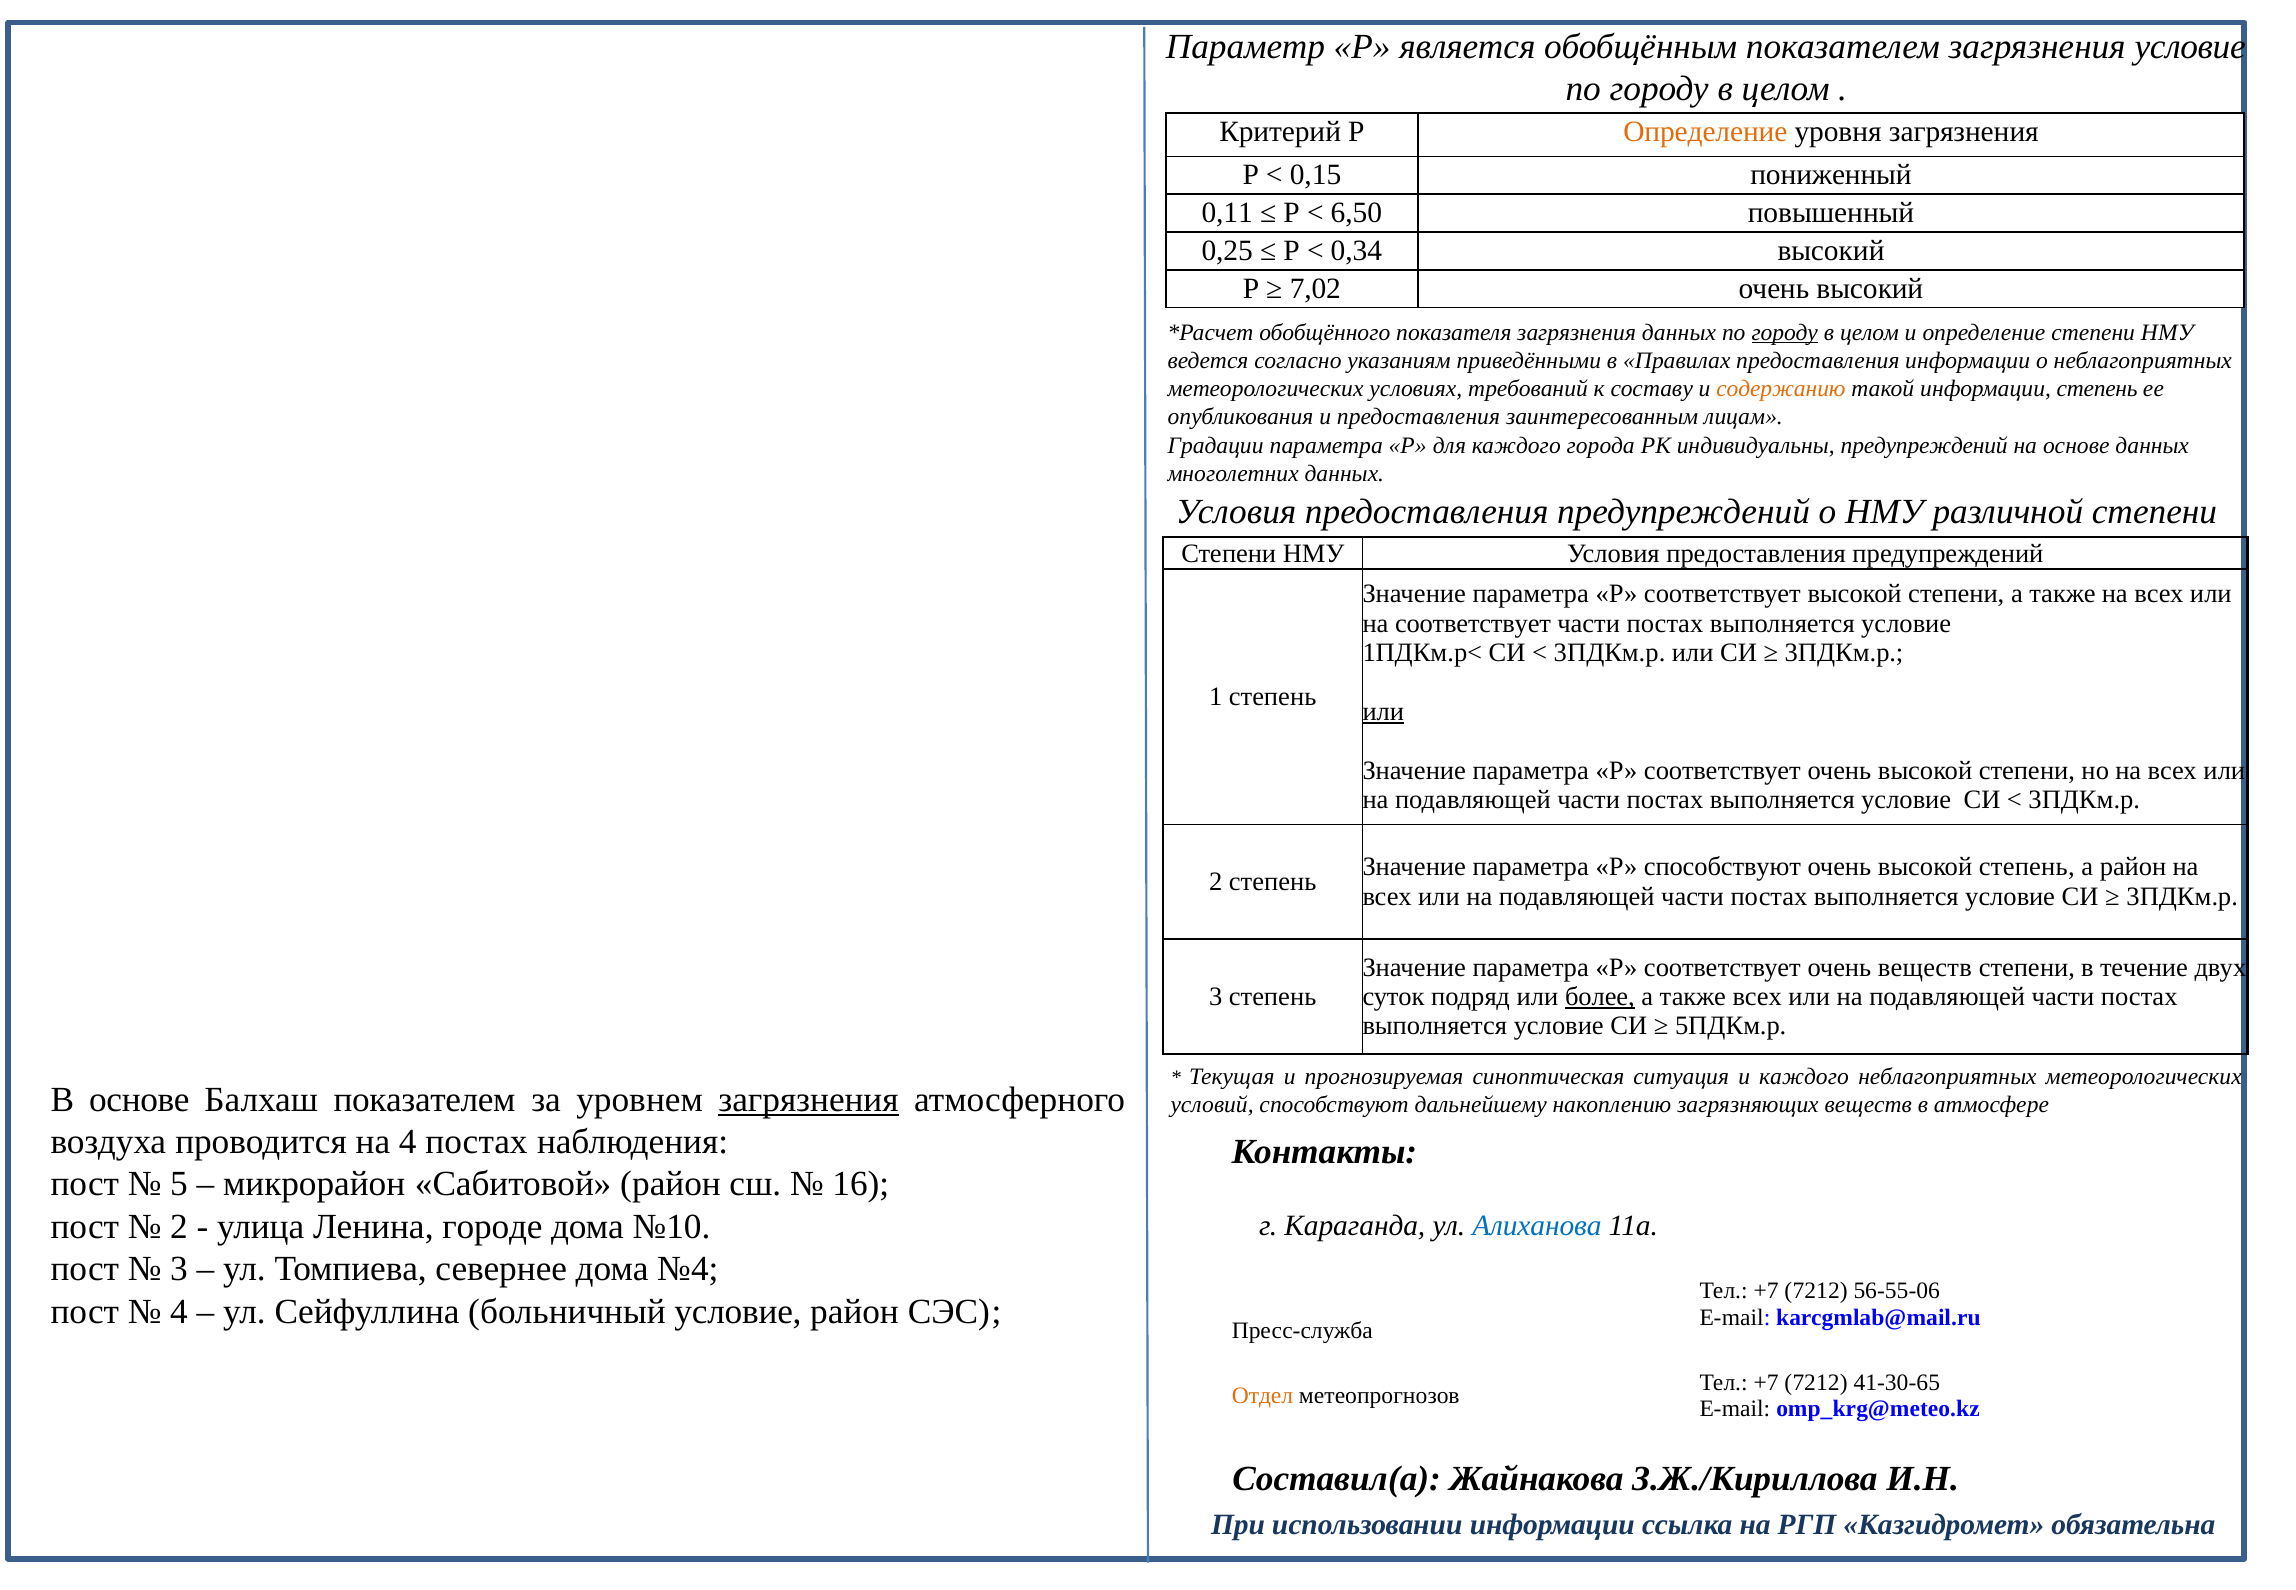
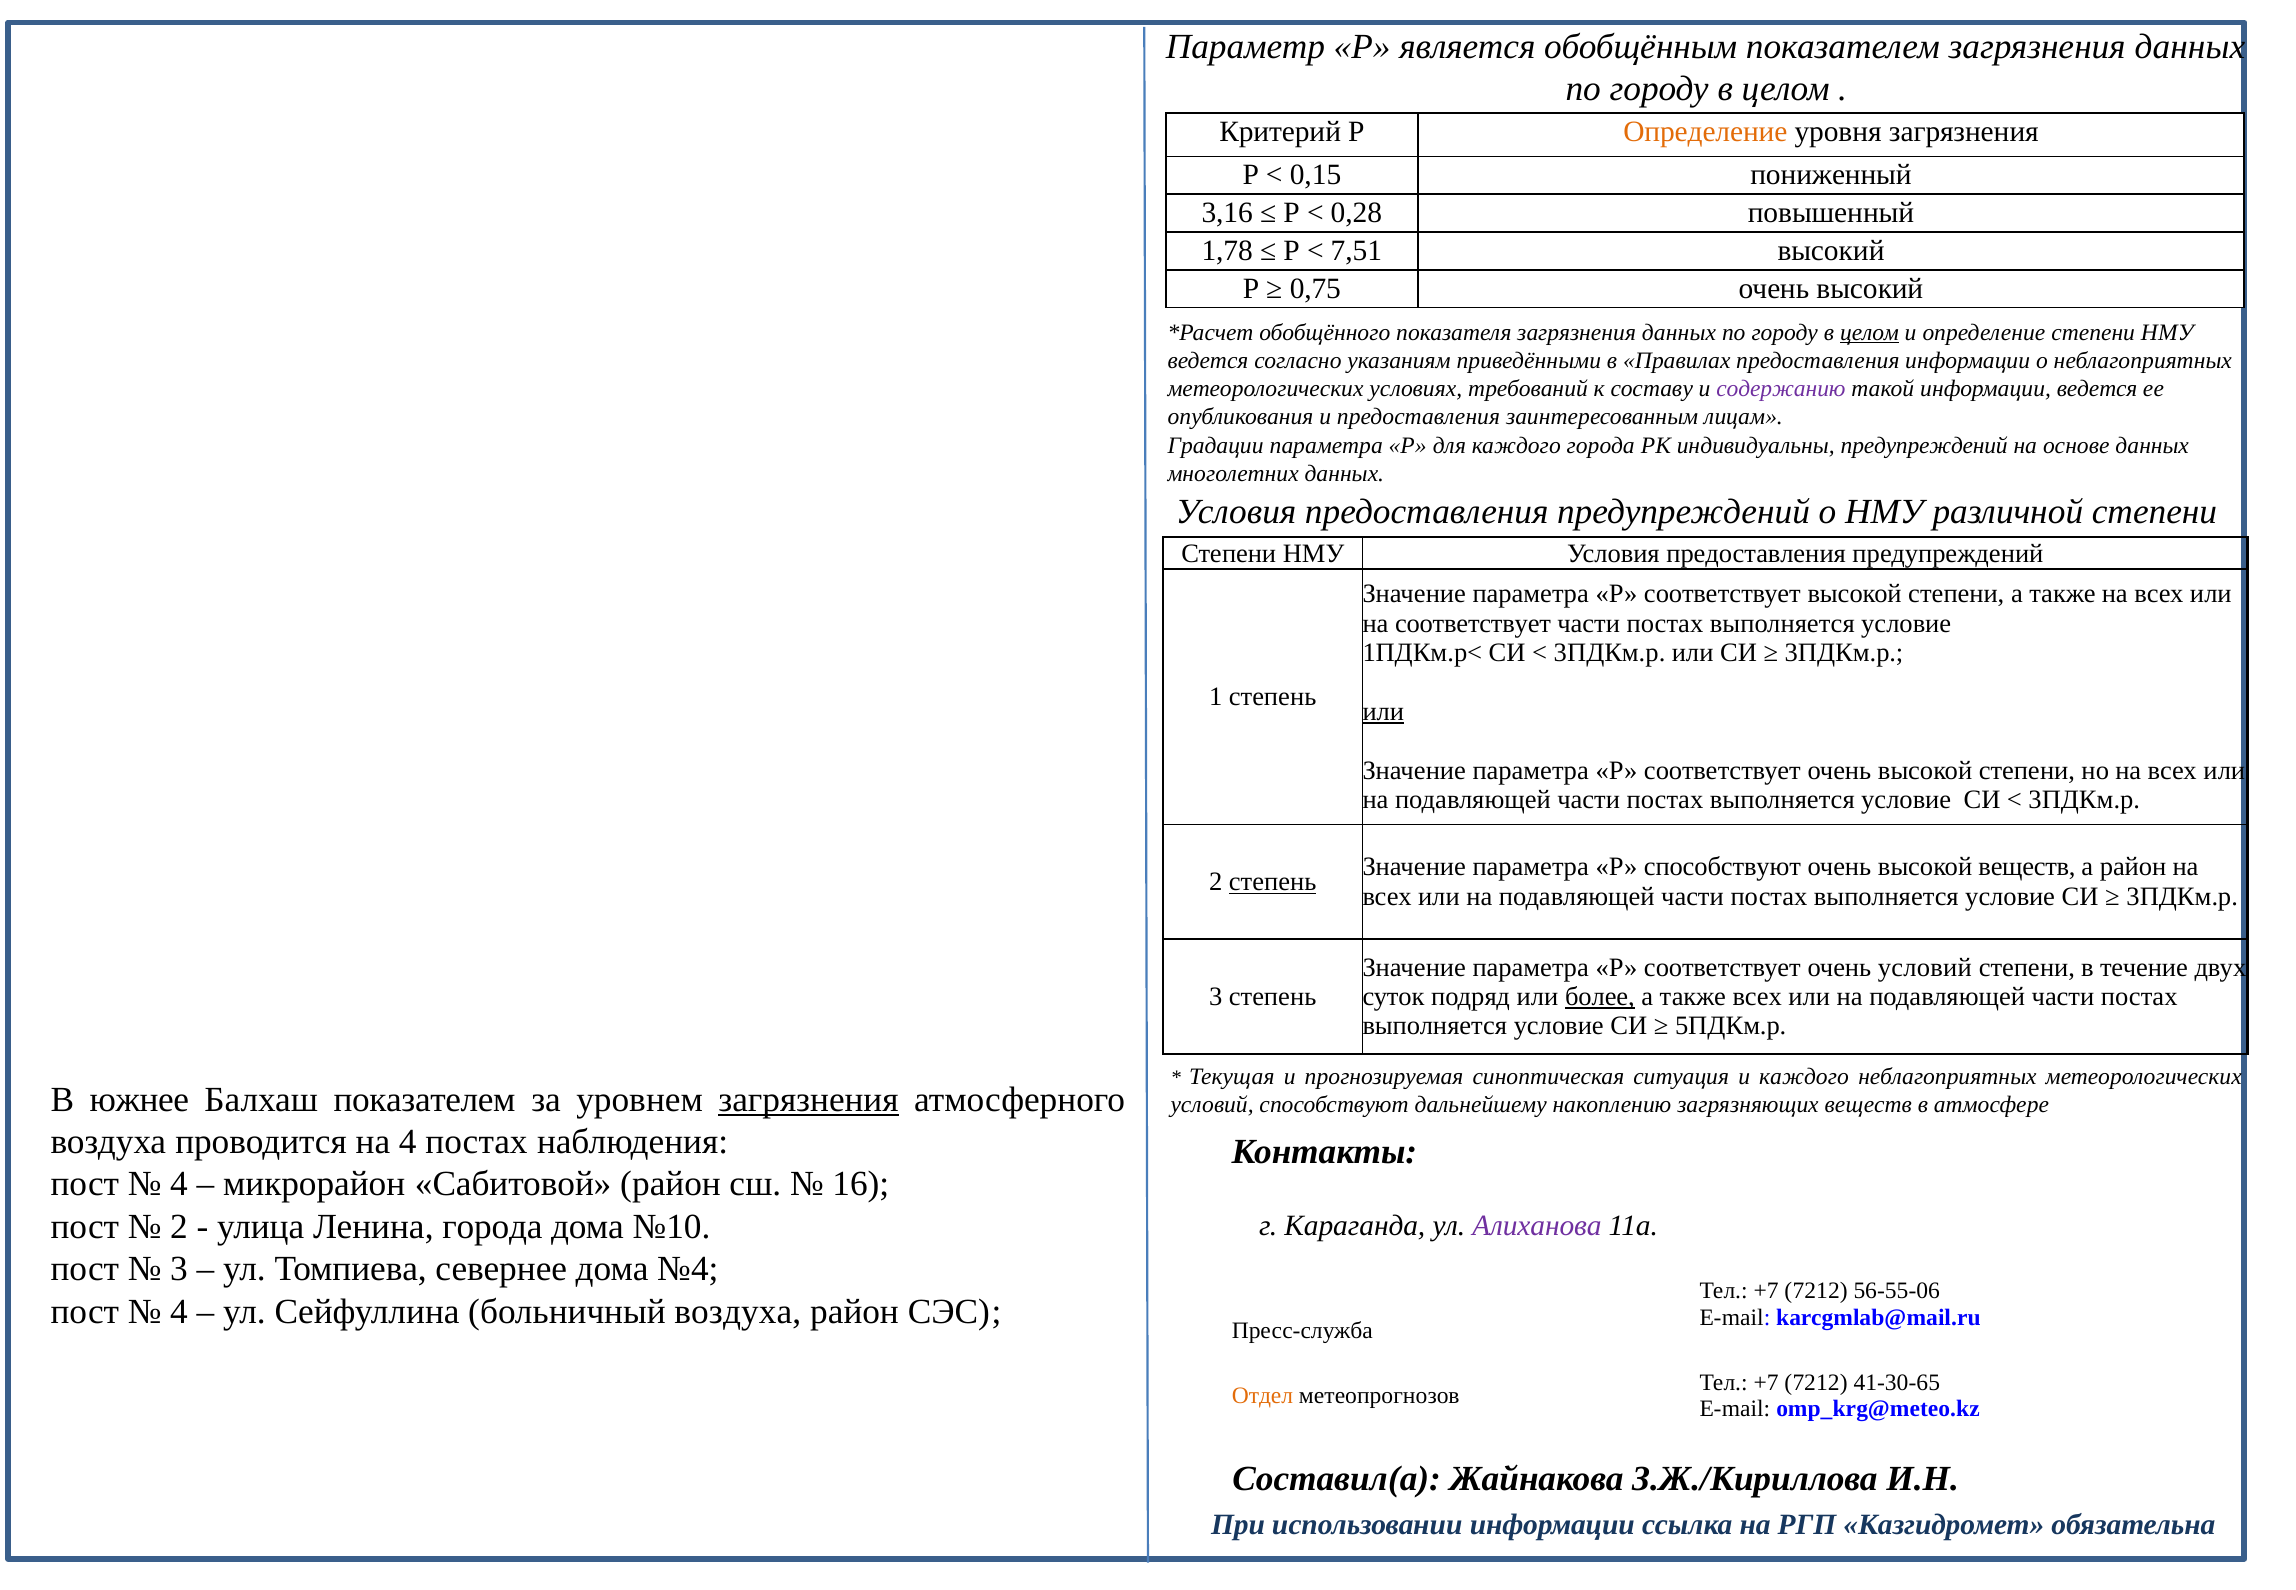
показателем загрязнения условие: условие -> данных (2190, 46)
0,11: 0,11 -> 3,16 (1227, 213)
6,50: 6,50 -> 0,28 (1356, 213)
0,25: 0,25 -> 1,78 (1227, 251)
0,34: 0,34 -> 7,51 (1356, 251)
7,02: 7,02 -> 0,75 (1315, 288)
городу underline: present -> none (1785, 332)
целом underline: none -> present (1870, 332)
содержанию colour: orange -> purple (1781, 389)
информации степень: степень -> ведется (2097, 389)
высокой степень: степень -> веществ (2027, 867)
степень underline: none -> present (1273, 882)
очень веществ: веществ -> условий (1925, 967)
В основе: основе -> южнее (139, 1099)
5: 5 -> 4 (179, 1184)
Ленина городе: городе -> города (492, 1226)
Алиханова colour: blue -> purple (1537, 1226)
больничный условие: условие -> воздуха (738, 1311)
